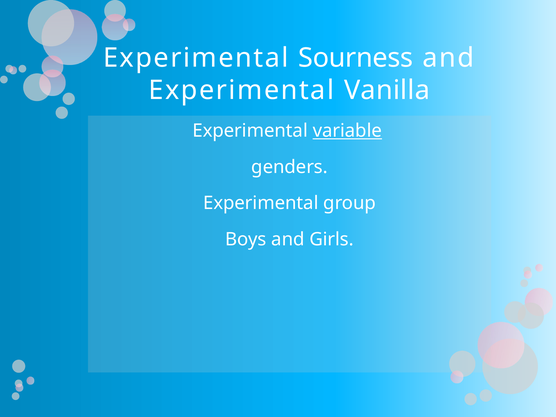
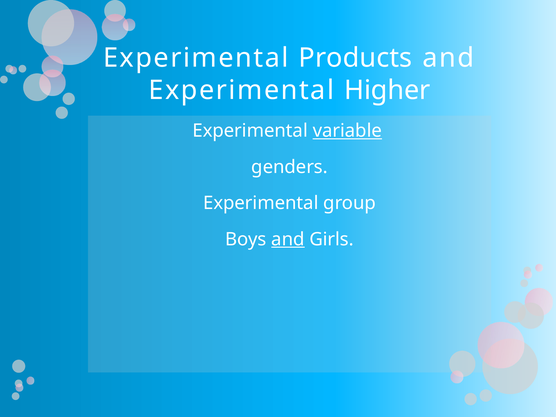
Sourness: Sourness -> Products (355, 58)
Vanilla: Vanilla -> Higher (387, 90)
and underline: none -> present (288, 239)
